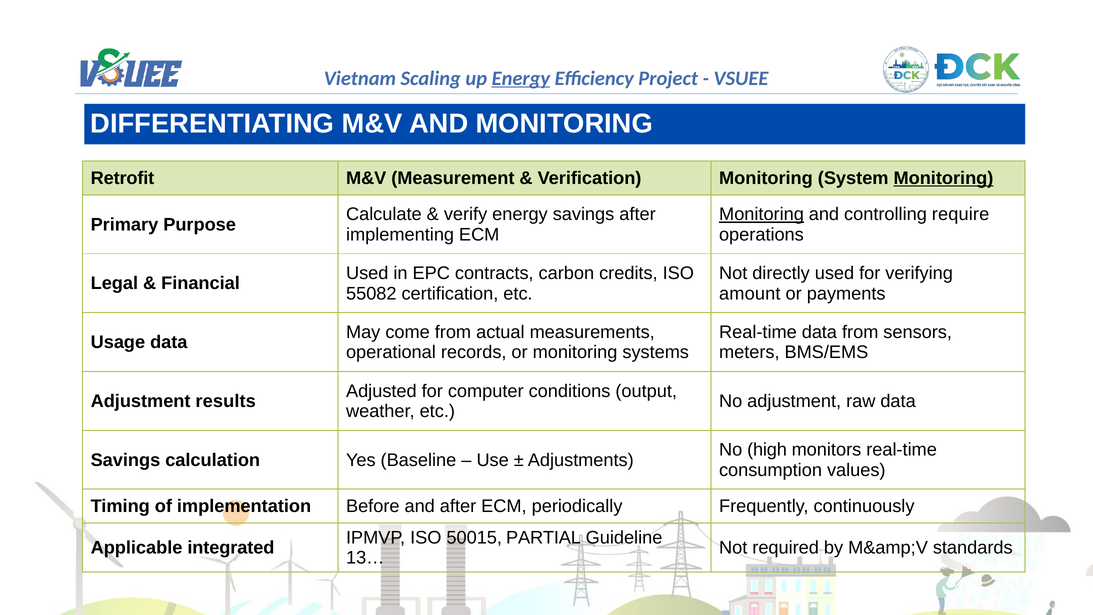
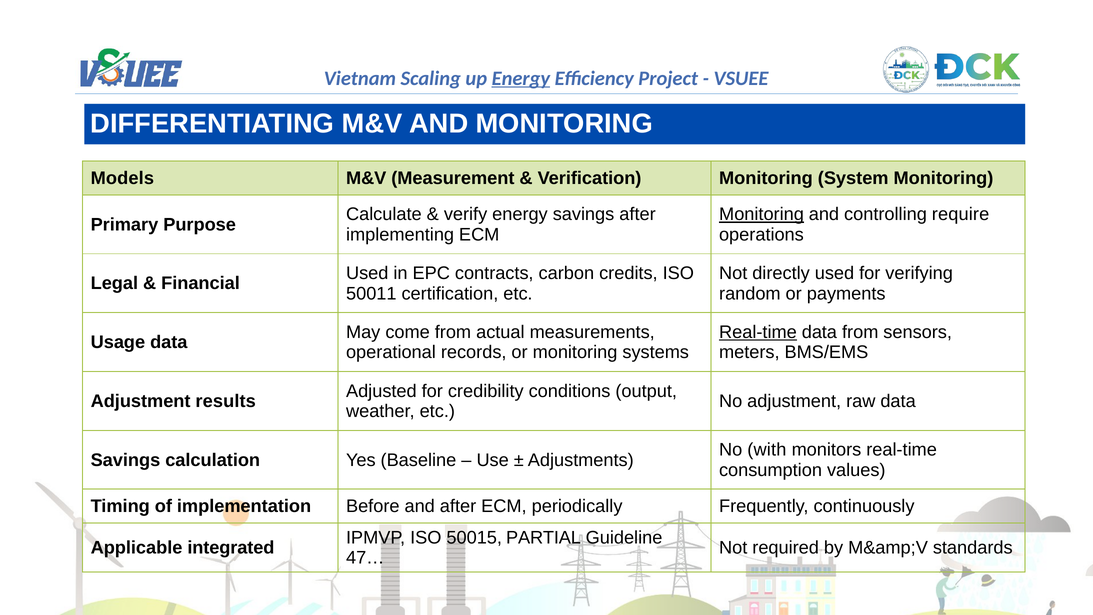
Retrofit: Retrofit -> Models (122, 178)
Monitoring underline: present -> none (943, 178)
55082: 55082 -> 50011 (371, 293)
amount: amount -> random (750, 293)
Real-time underline: none -> present (758, 332)
computer: computer -> credibility (486, 391)
high: high -> with (767, 450)
13…: 13… -> 47… (365, 558)
